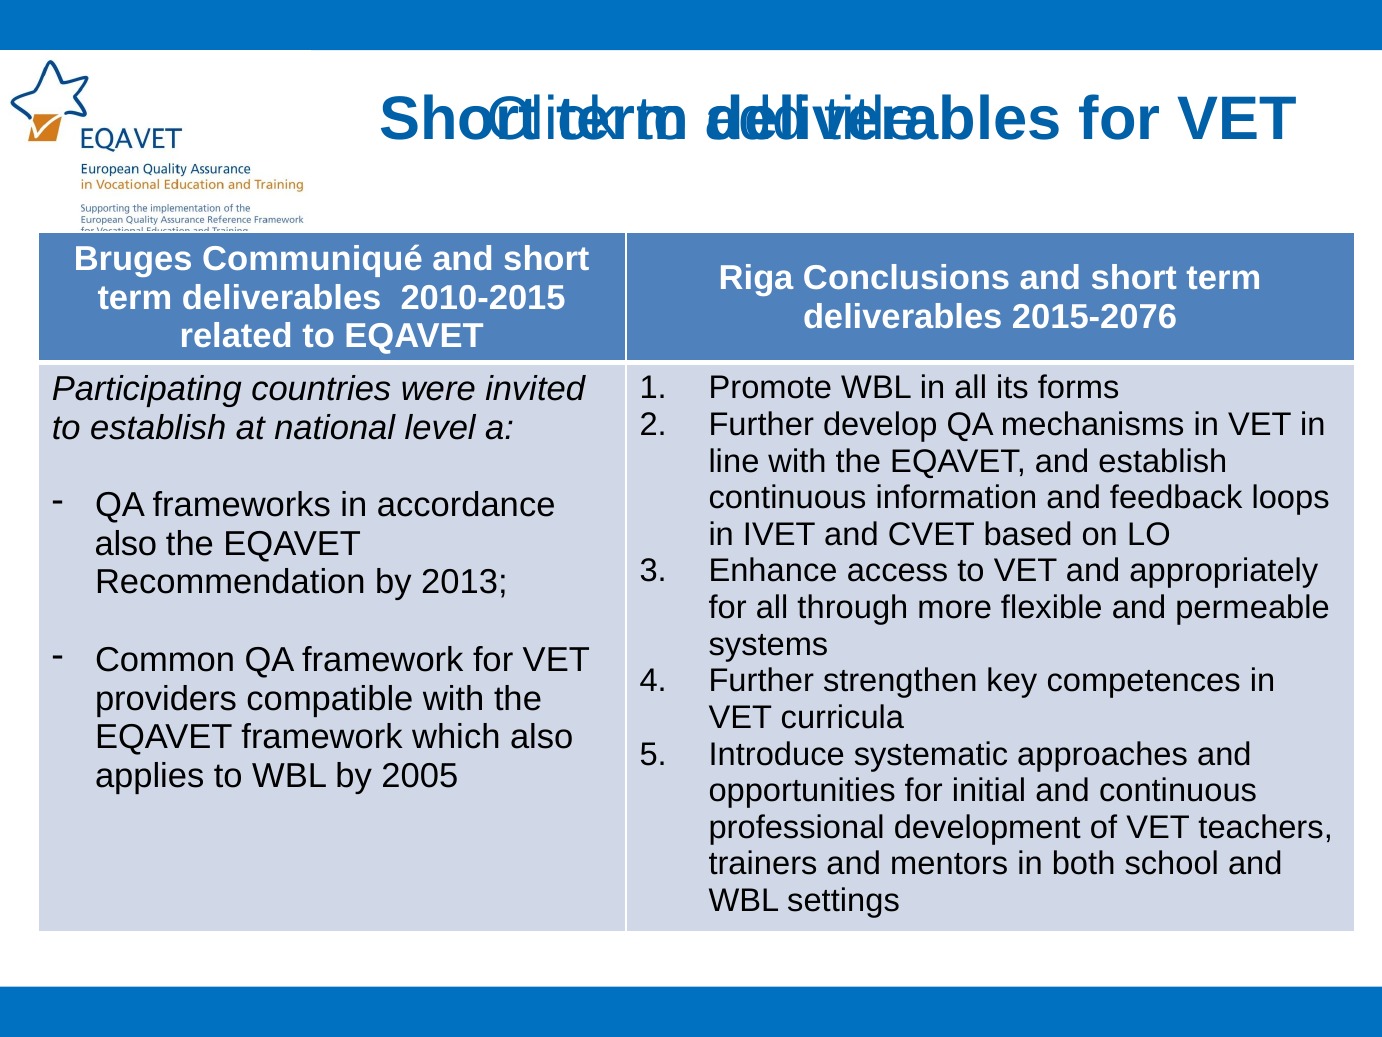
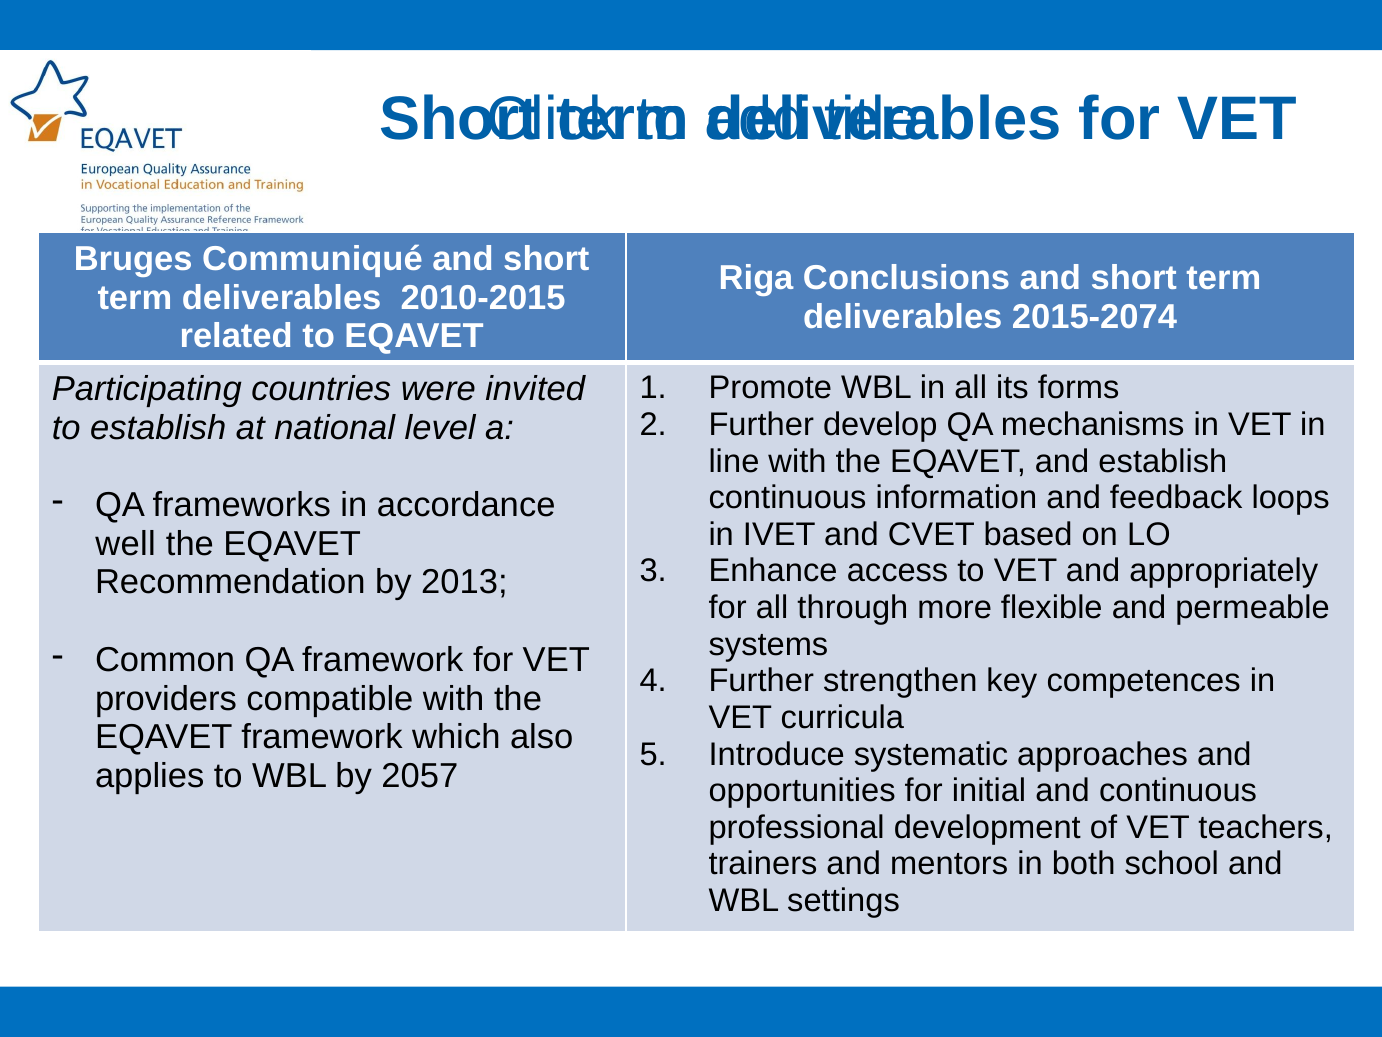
2015-2076: 2015-2076 -> 2015-2074 (1094, 317)
also: also -> well (126, 544)
2005: 2005 -> 2057 (420, 776)
